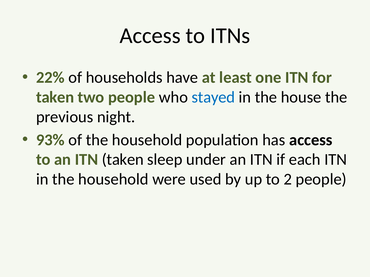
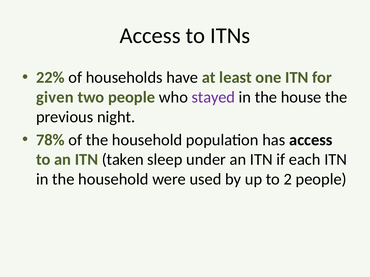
taken: taken -> given (55, 97)
stayed colour: blue -> purple (213, 97)
93%: 93% -> 78% (50, 140)
